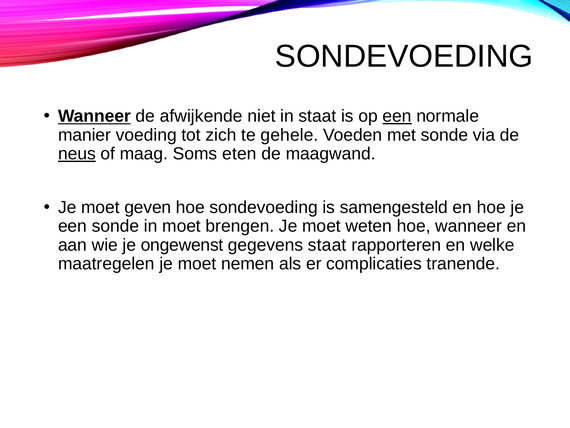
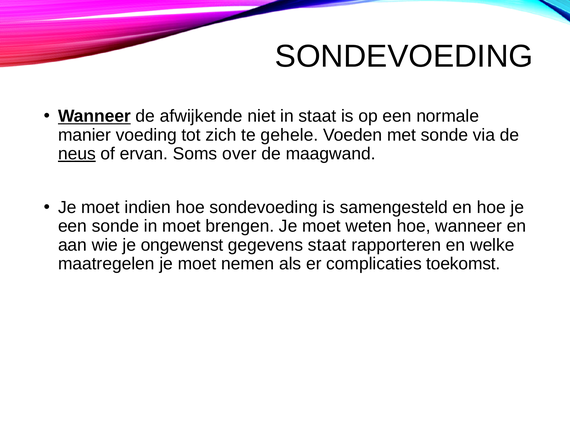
een underline: present -> none (397, 116)
maag: maag -> ervan (144, 154)
eten: eten -> over (239, 154)
geven: geven -> indien (148, 207)
tranende: tranende -> toekomst (463, 263)
